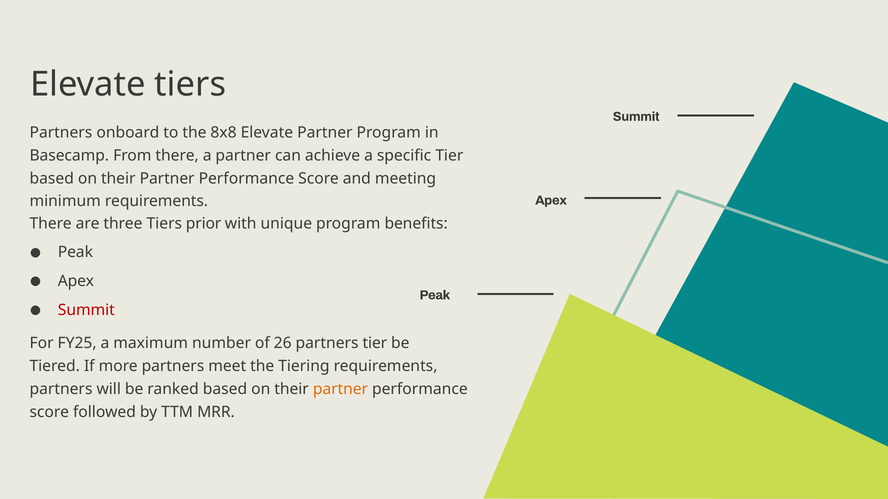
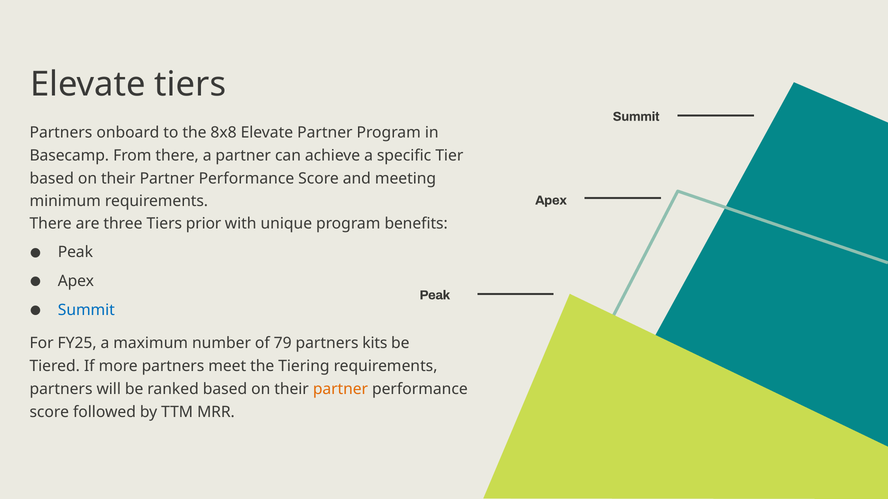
Summit colour: red -> blue (86, 310)
26: 26 -> 79 (283, 344)
partners tier: tier -> kits (375, 344)
